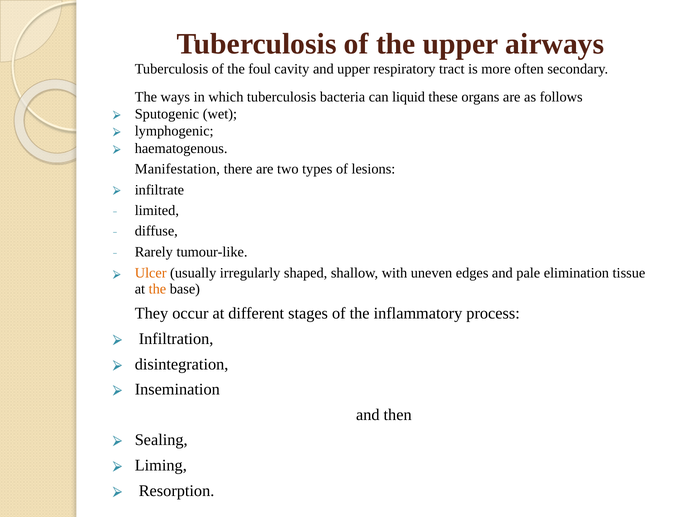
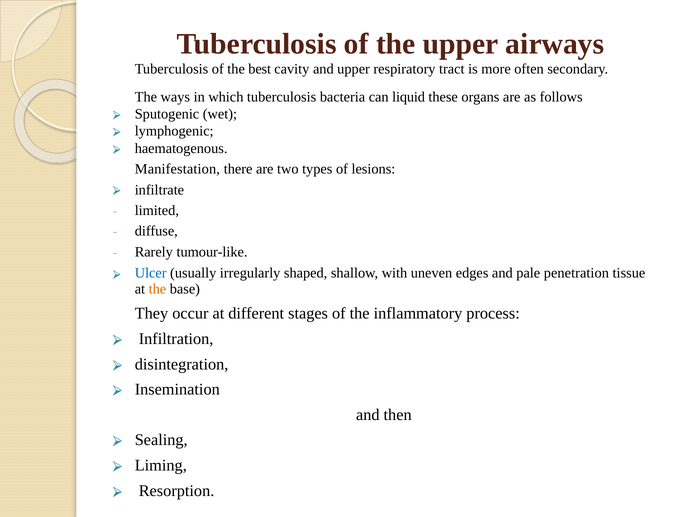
foul: foul -> best (260, 69)
Ulcer colour: orange -> blue (151, 273)
elimination: elimination -> penetration (576, 273)
